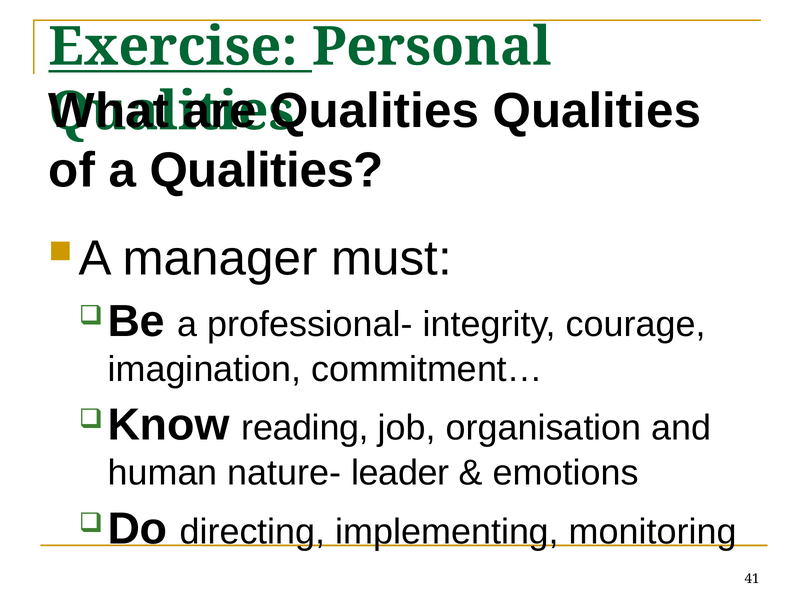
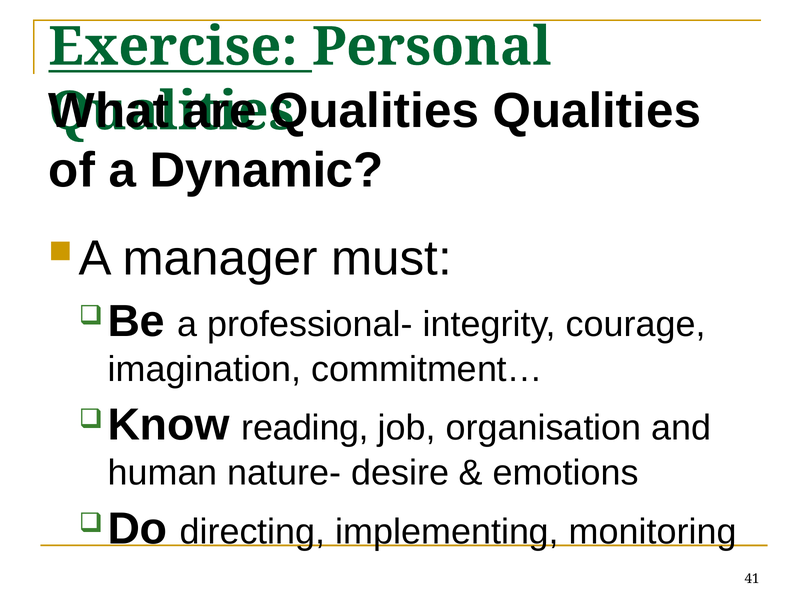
a Qualities: Qualities -> Dynamic (267, 170)
leader: leader -> desire (400, 473)
